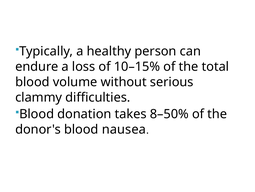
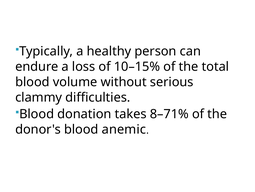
8–50%: 8–50% -> 8–71% (169, 114)
nausea: nausea -> anemic (124, 129)
